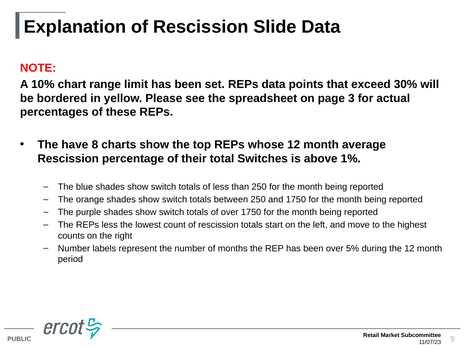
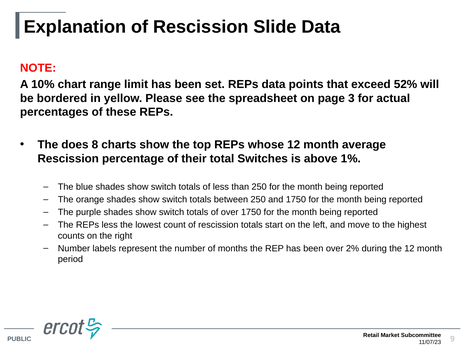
30%: 30% -> 52% (406, 84)
have: have -> does (75, 145)
5%: 5% -> 2% (353, 249)
